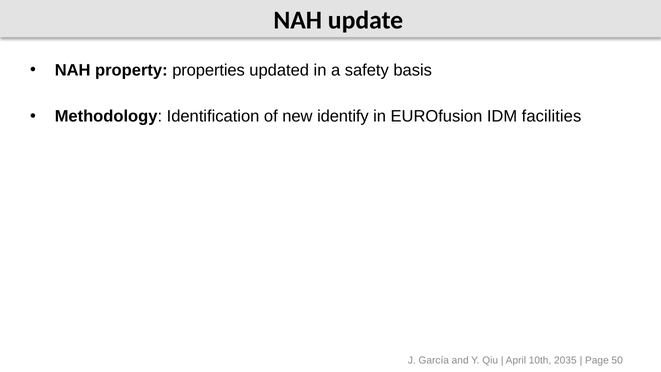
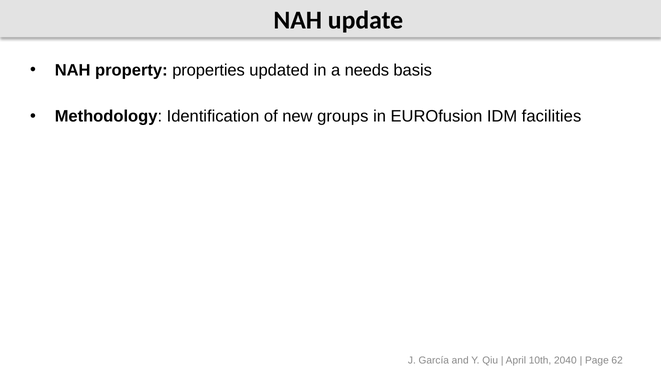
safety: safety -> needs (367, 70)
identify: identify -> groups (343, 116)
2035: 2035 -> 2040 (565, 360)
50: 50 -> 62 (617, 360)
